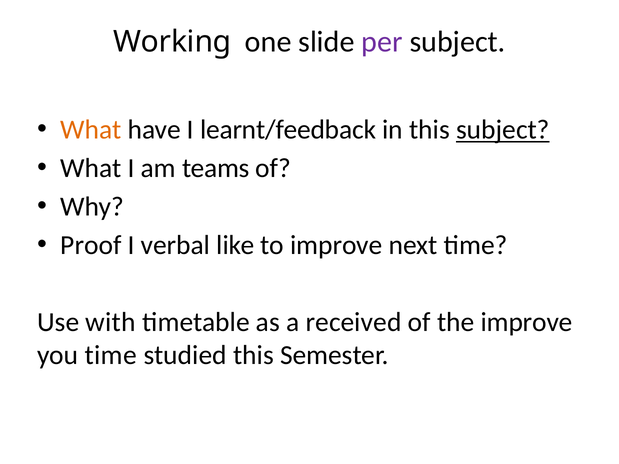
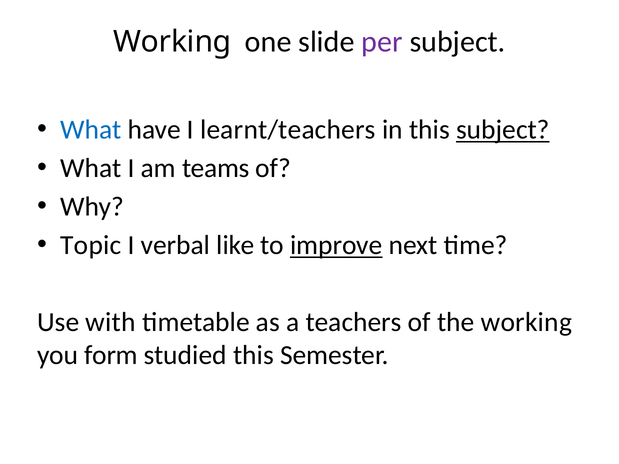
What colour: orange -> blue (91, 130)
learnt/feedback: learnt/feedback -> learnt/teachers (288, 130)
Proof: Proof -> Topic (91, 245)
improve underline: none -> present (336, 245)
received: received -> teachers (354, 322)
the improve: improve -> working (526, 322)
you time: time -> form (111, 356)
